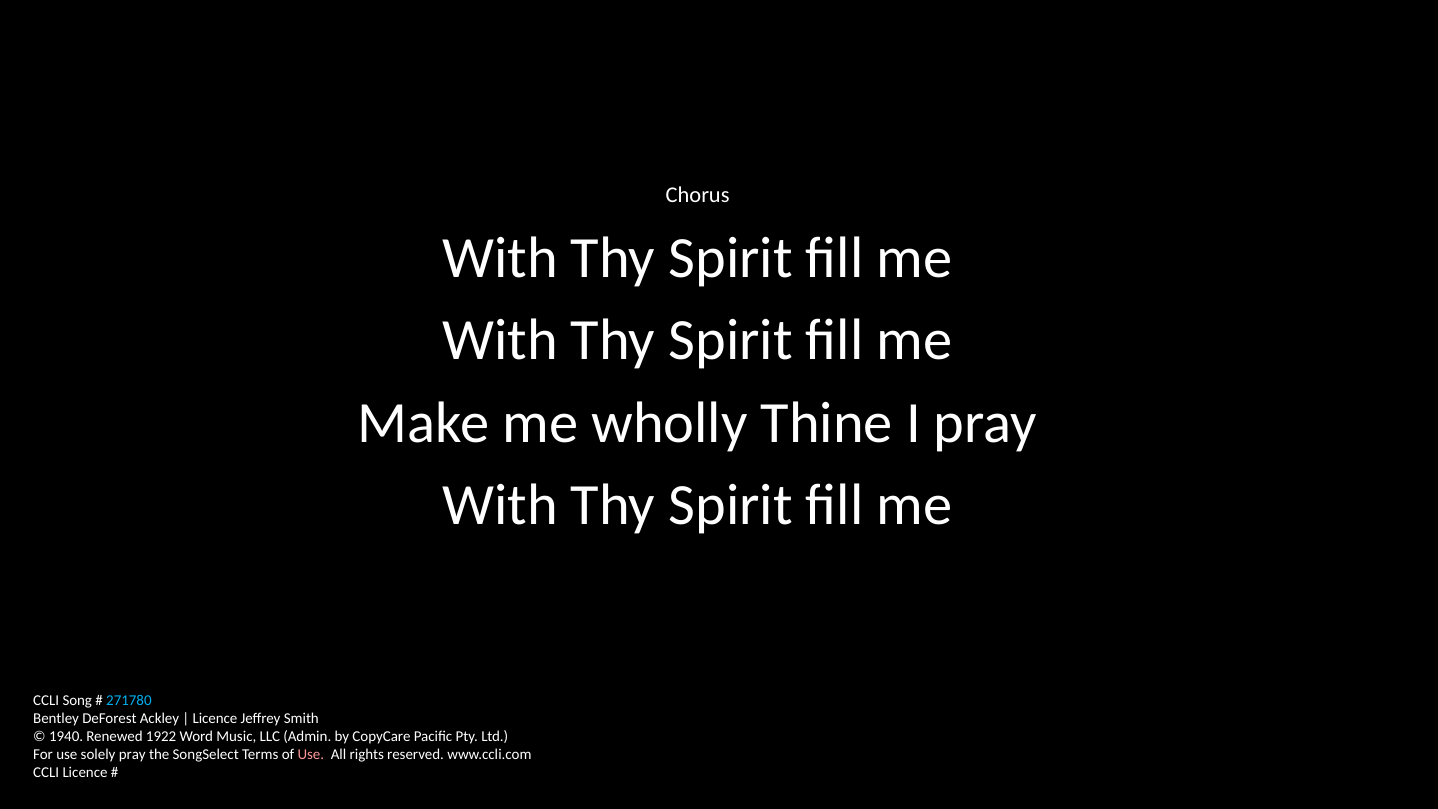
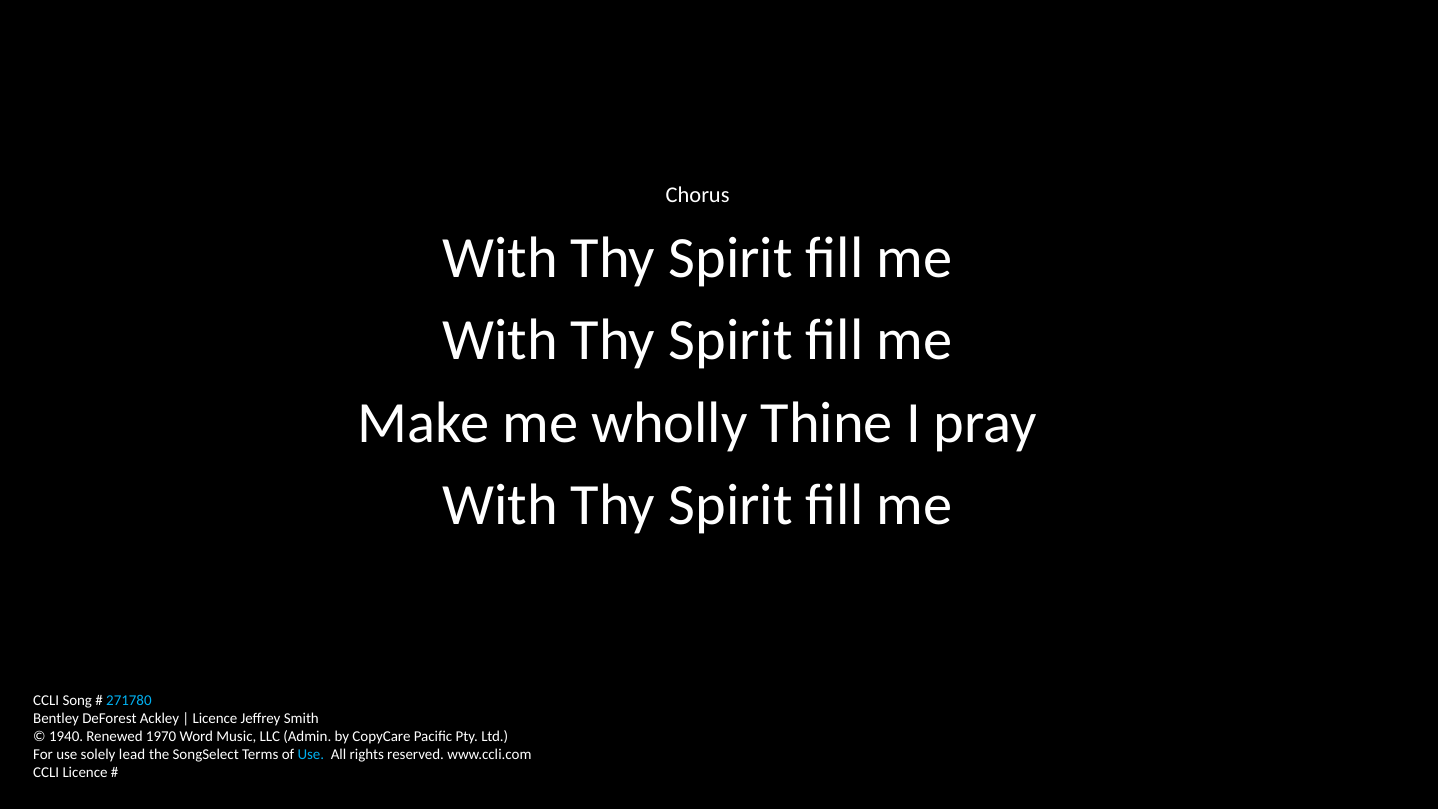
1922: 1922 -> 1970 (161, 736)
solely pray: pray -> lead (132, 754)
Use colour: pink -> light blue (311, 754)
